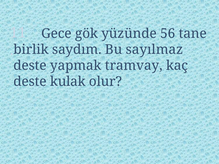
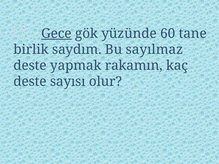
Gece underline: none -> present (56, 34)
56: 56 -> 60 (168, 34)
tramvay: tramvay -> rakamın (134, 66)
kulak: kulak -> sayısı (68, 82)
